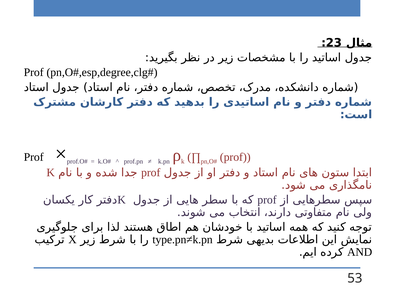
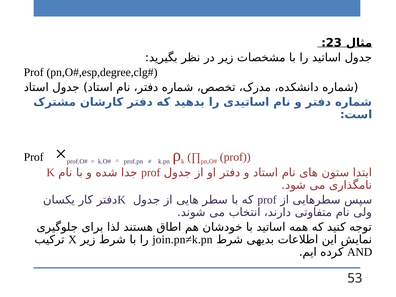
type.pn≠k.pn: type.pn≠k.pn -> join.pn≠k.pn (182, 240)
